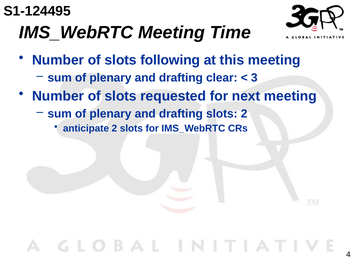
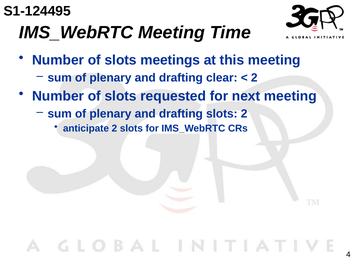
following: following -> meetings (170, 60)
3: 3 -> 2 (254, 78)
